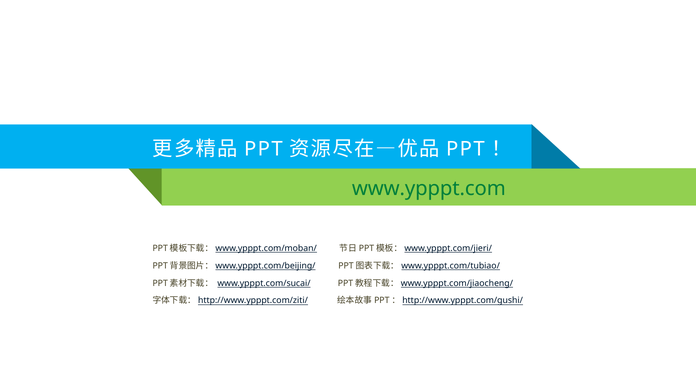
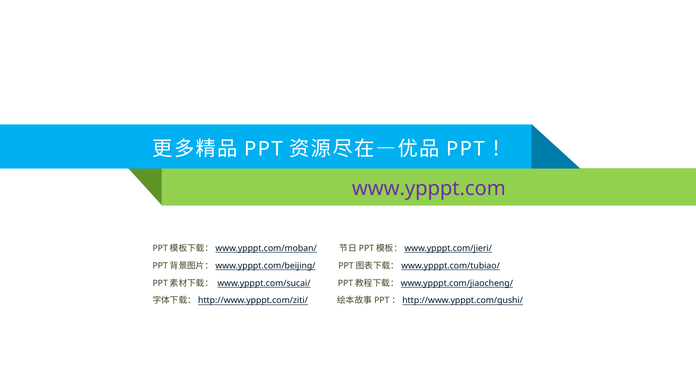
www.ypppt.com colour: green -> purple (429, 189)
